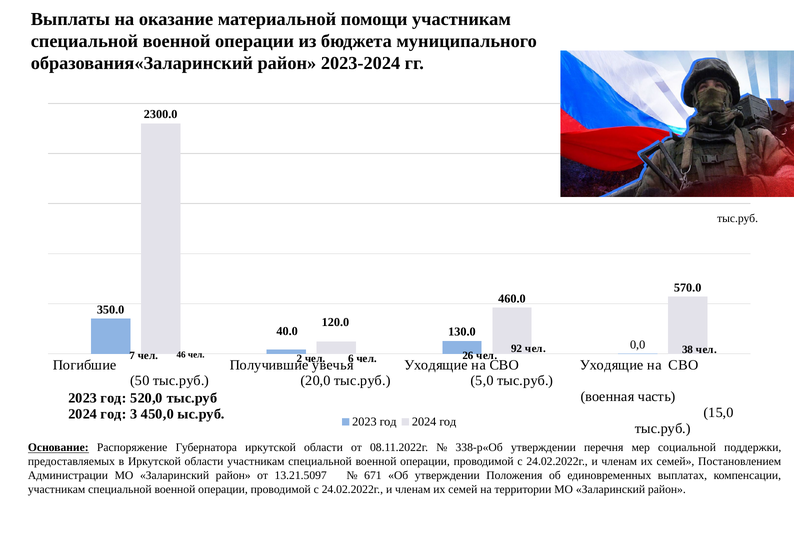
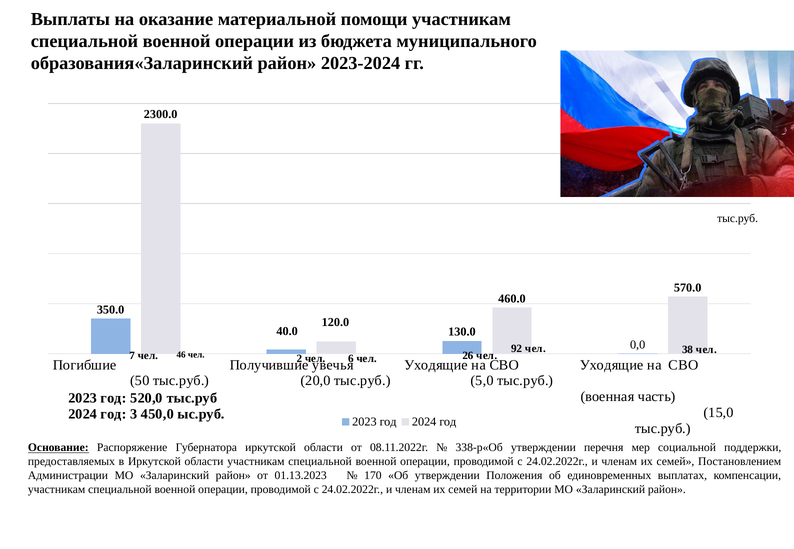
13.21.5097: 13.21.5097 -> 01.13.2023 (301, 476)
671: 671 -> 170 (373, 476)
